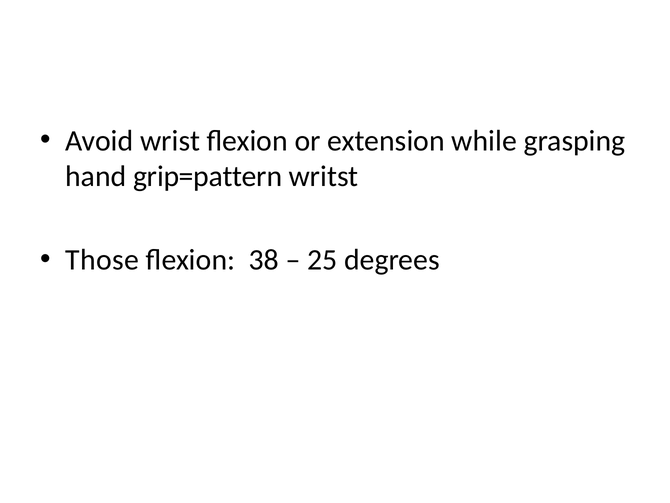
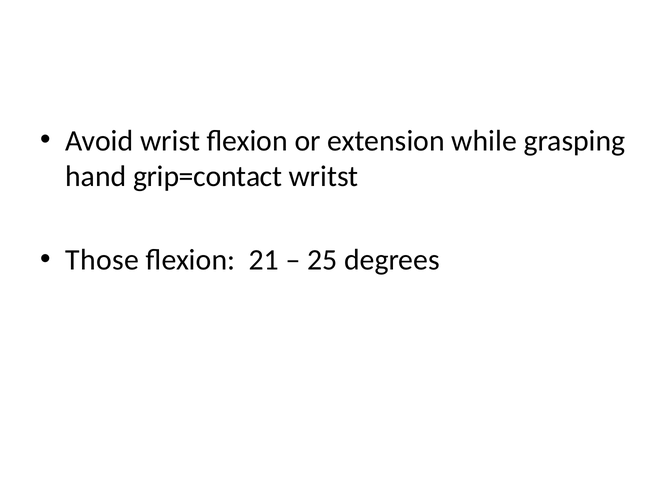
grip=pattern: grip=pattern -> grip=contact (208, 176)
38: 38 -> 21 (264, 260)
